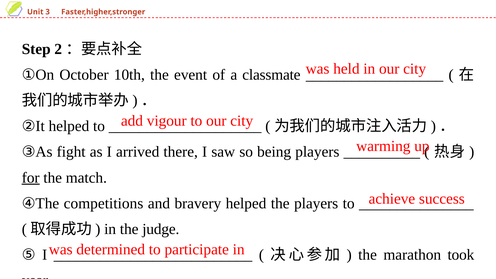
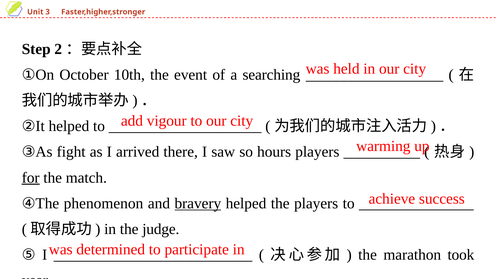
classmate: classmate -> searching (271, 75)
being: being -> hours (274, 152)
competitions: competitions -> phenomenon (104, 203)
bravery underline: none -> present (198, 203)
